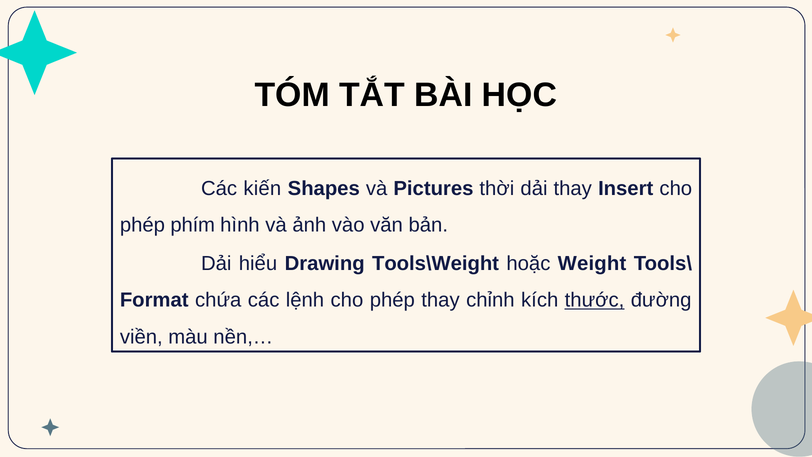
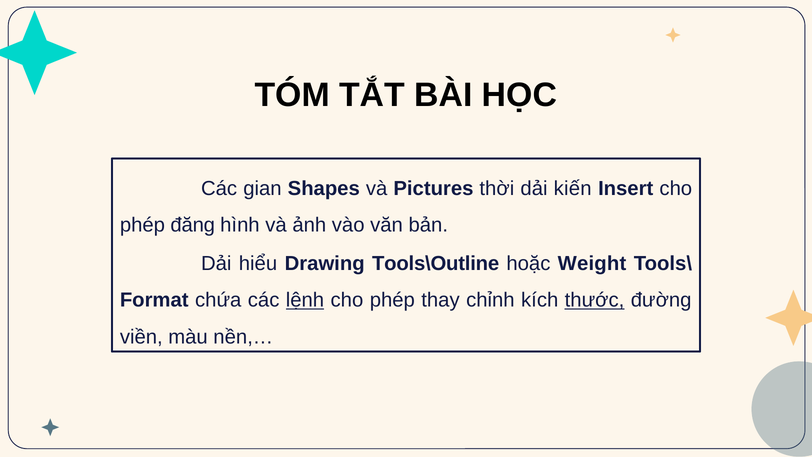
kiến: kiến -> gian (262, 188)
dải thay: thay -> kiến (573, 188)
phím: phím -> đăng (193, 225)
Tools\Weight: Tools\Weight -> Tools\Outline (436, 264)
lệnh underline: none -> present (305, 300)
